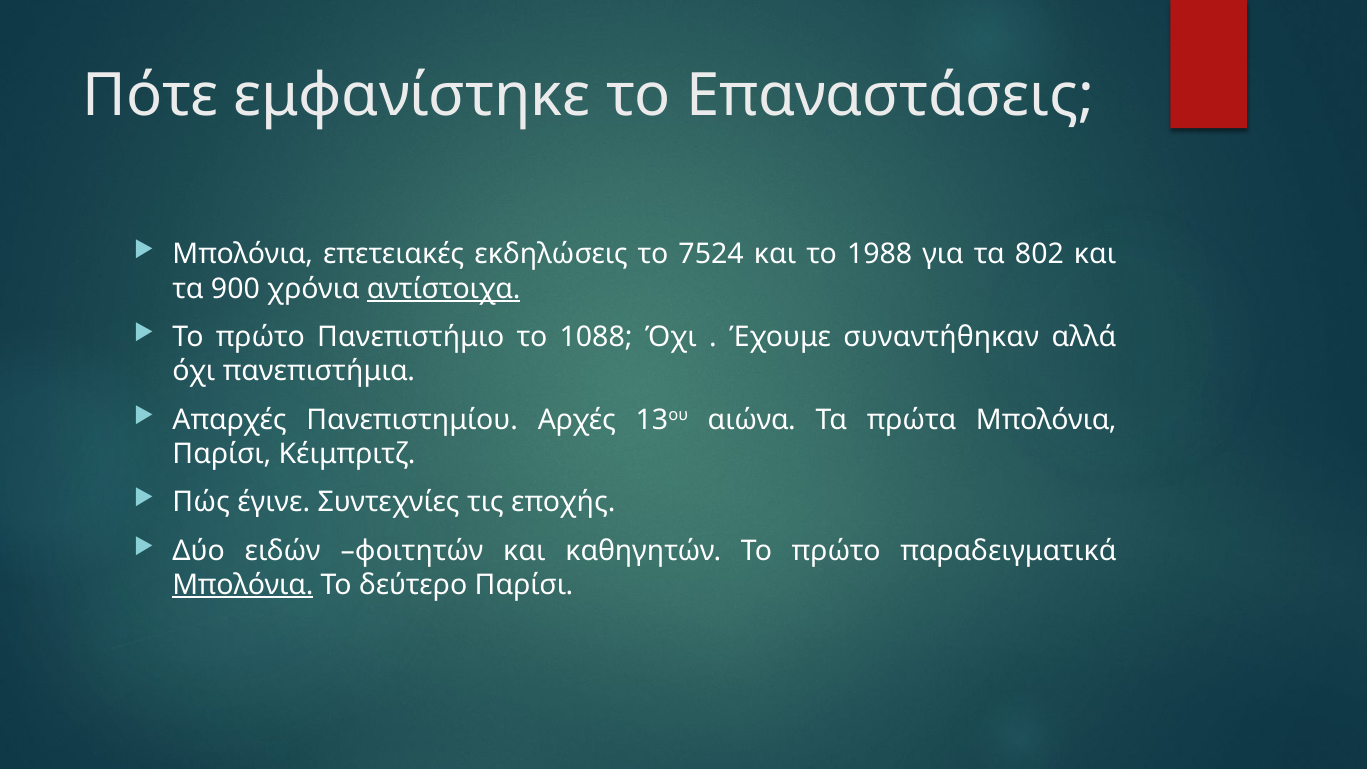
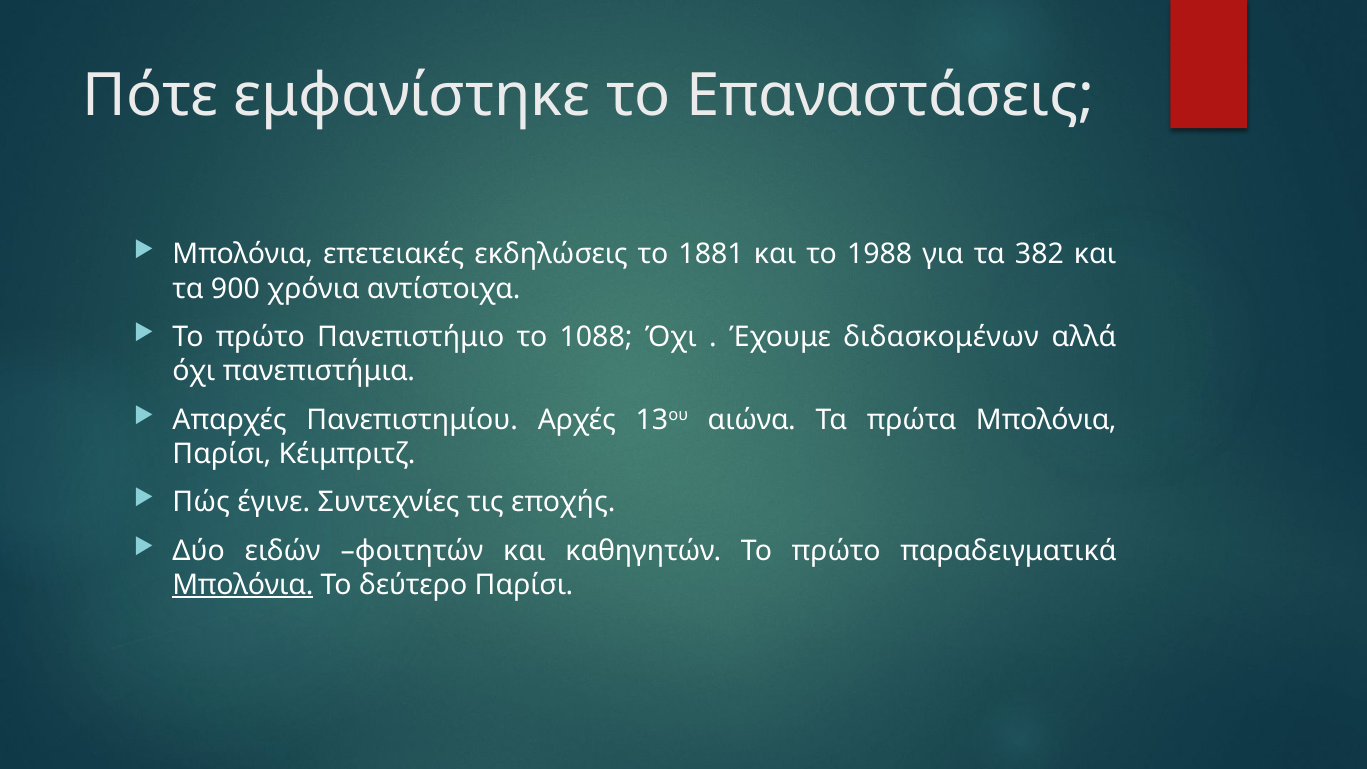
7524: 7524 -> 1881 (711, 254)
802: 802 -> 382 (1039, 254)
αντίστοιχα underline: present -> none (444, 289)
συναντήθηκαν: συναντήθηκαν -> διδασκομένων (941, 337)
